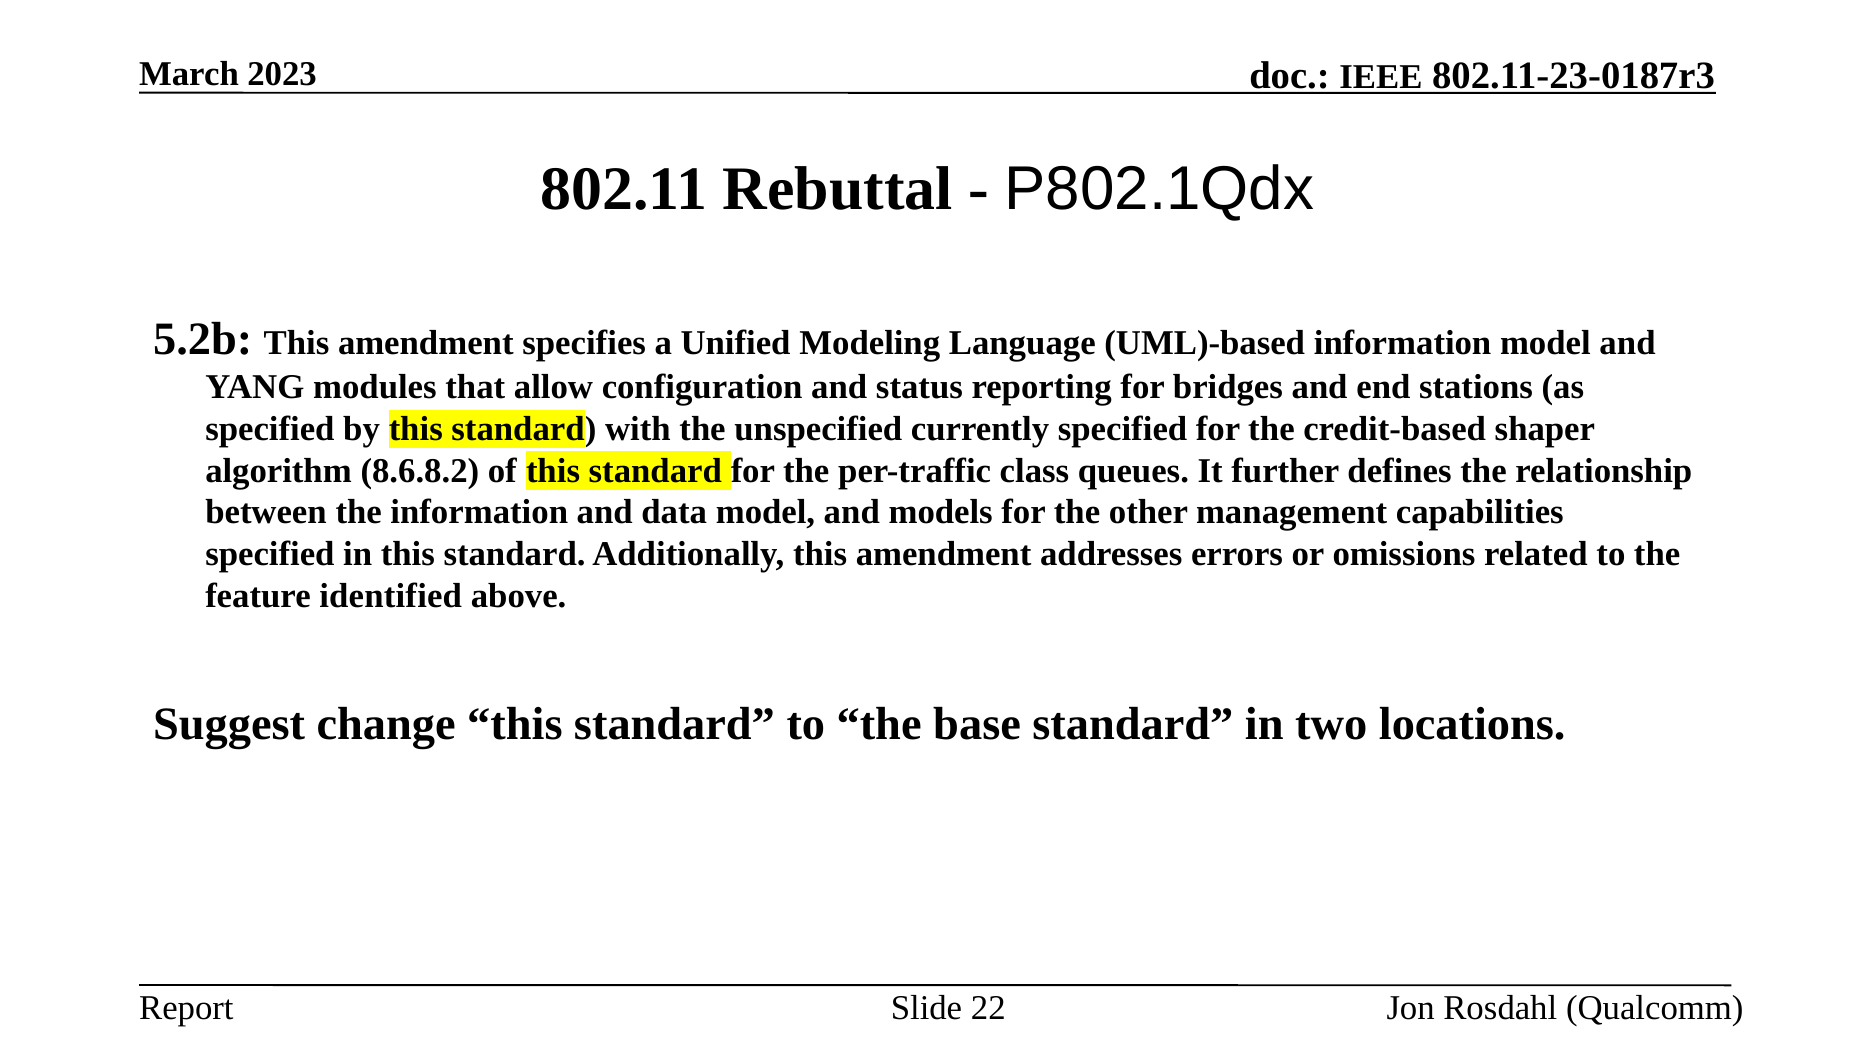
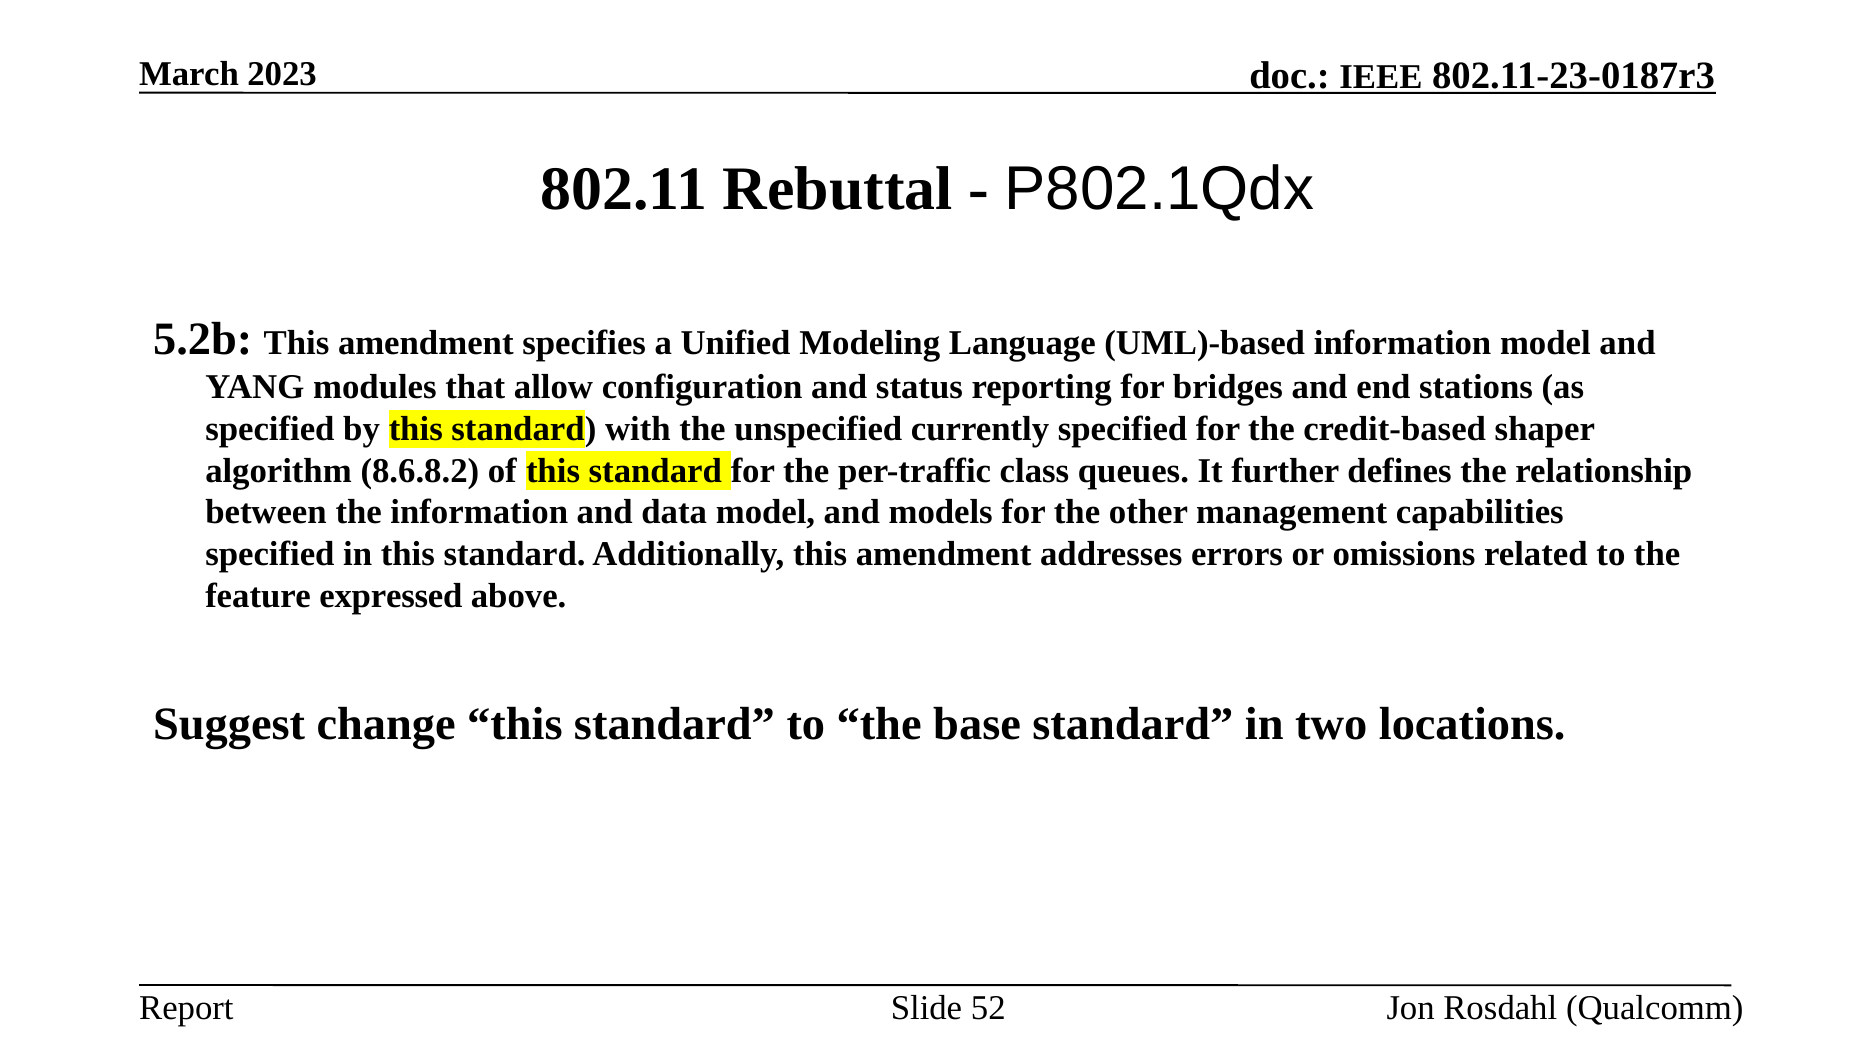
identified: identified -> expressed (391, 596)
22: 22 -> 52 (988, 1009)
